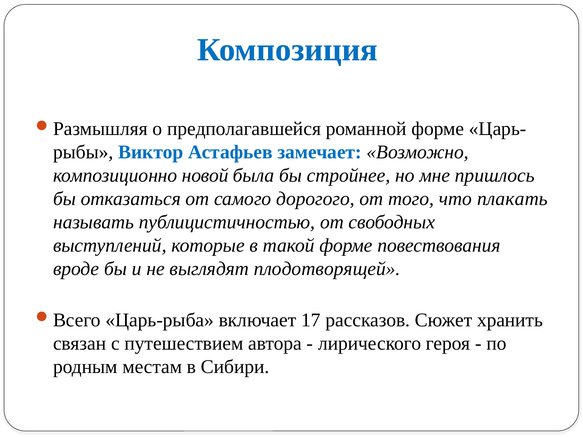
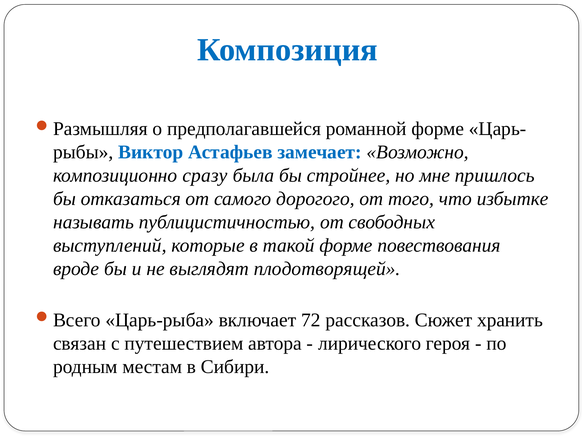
новой: новой -> сразу (205, 176)
плакать: плакать -> избытке (513, 199)
17: 17 -> 72 (311, 320)
